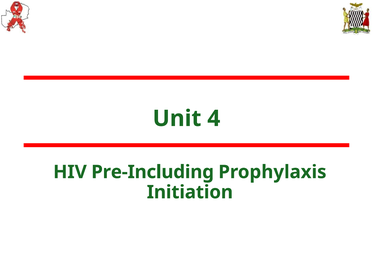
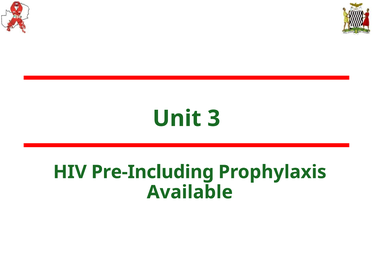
4: 4 -> 3 (214, 118)
Initiation: Initiation -> Available (190, 192)
